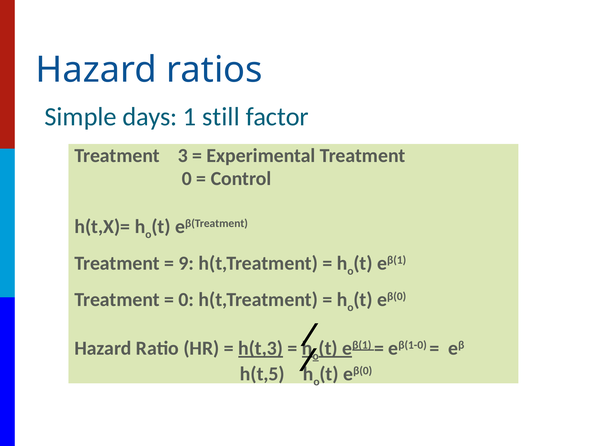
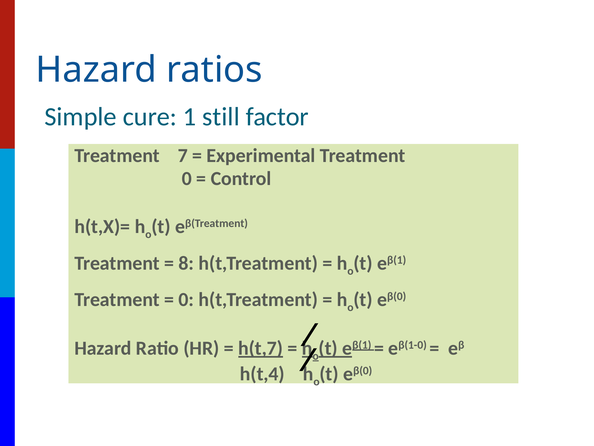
days: days -> cure (150, 117)
3: 3 -> 7 (183, 155)
9: 9 -> 8 (186, 263)
h(t,3: h(t,3 -> h(t,7 (261, 348)
h(t,5: h(t,5 -> h(t,4 (262, 373)
